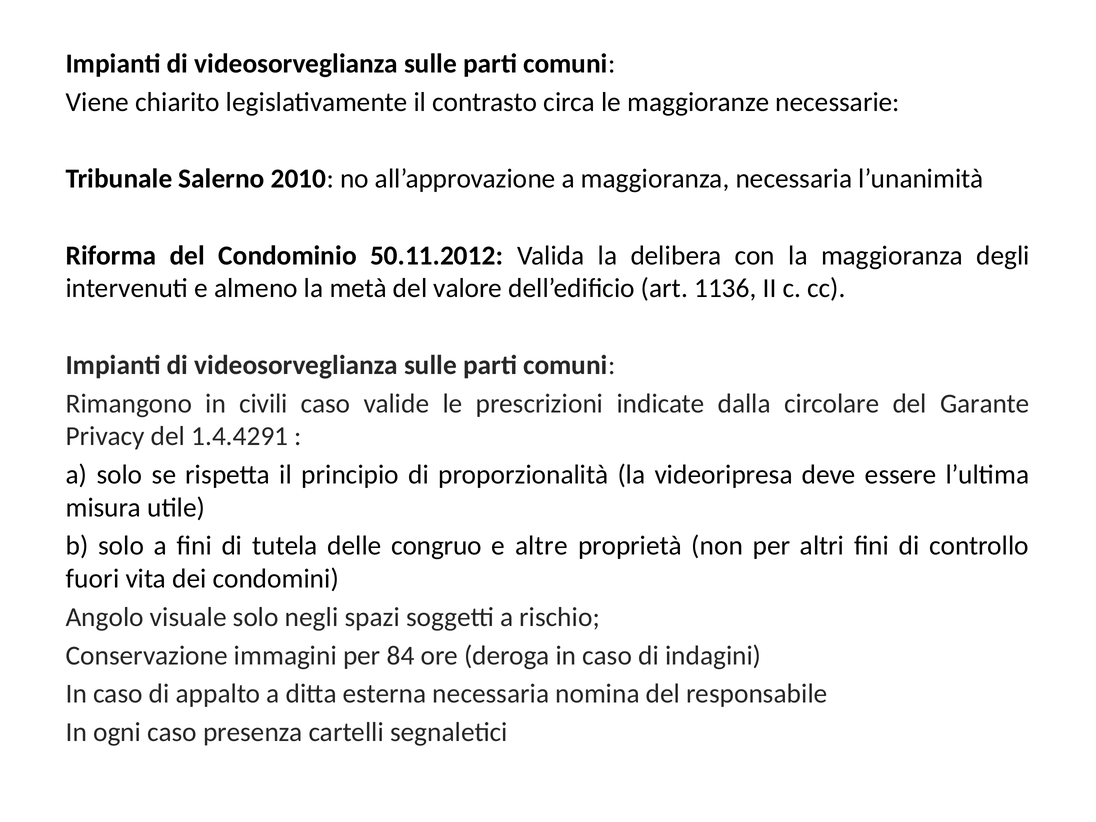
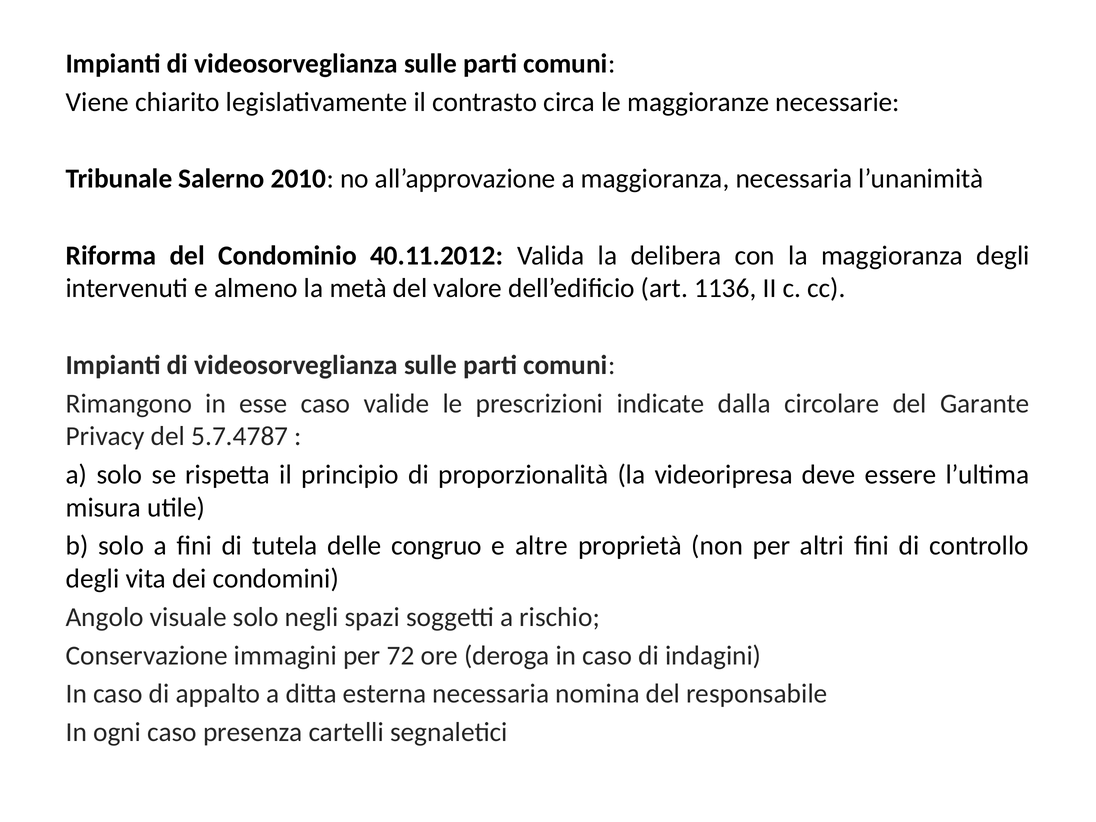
50.11.2012: 50.11.2012 -> 40.11.2012 (437, 256)
civili: civili -> esse (263, 403)
1.4.4291: 1.4.4291 -> 5.7.4787 (240, 436)
fuori: fuori -> degli (93, 579)
84: 84 -> 72 (401, 656)
